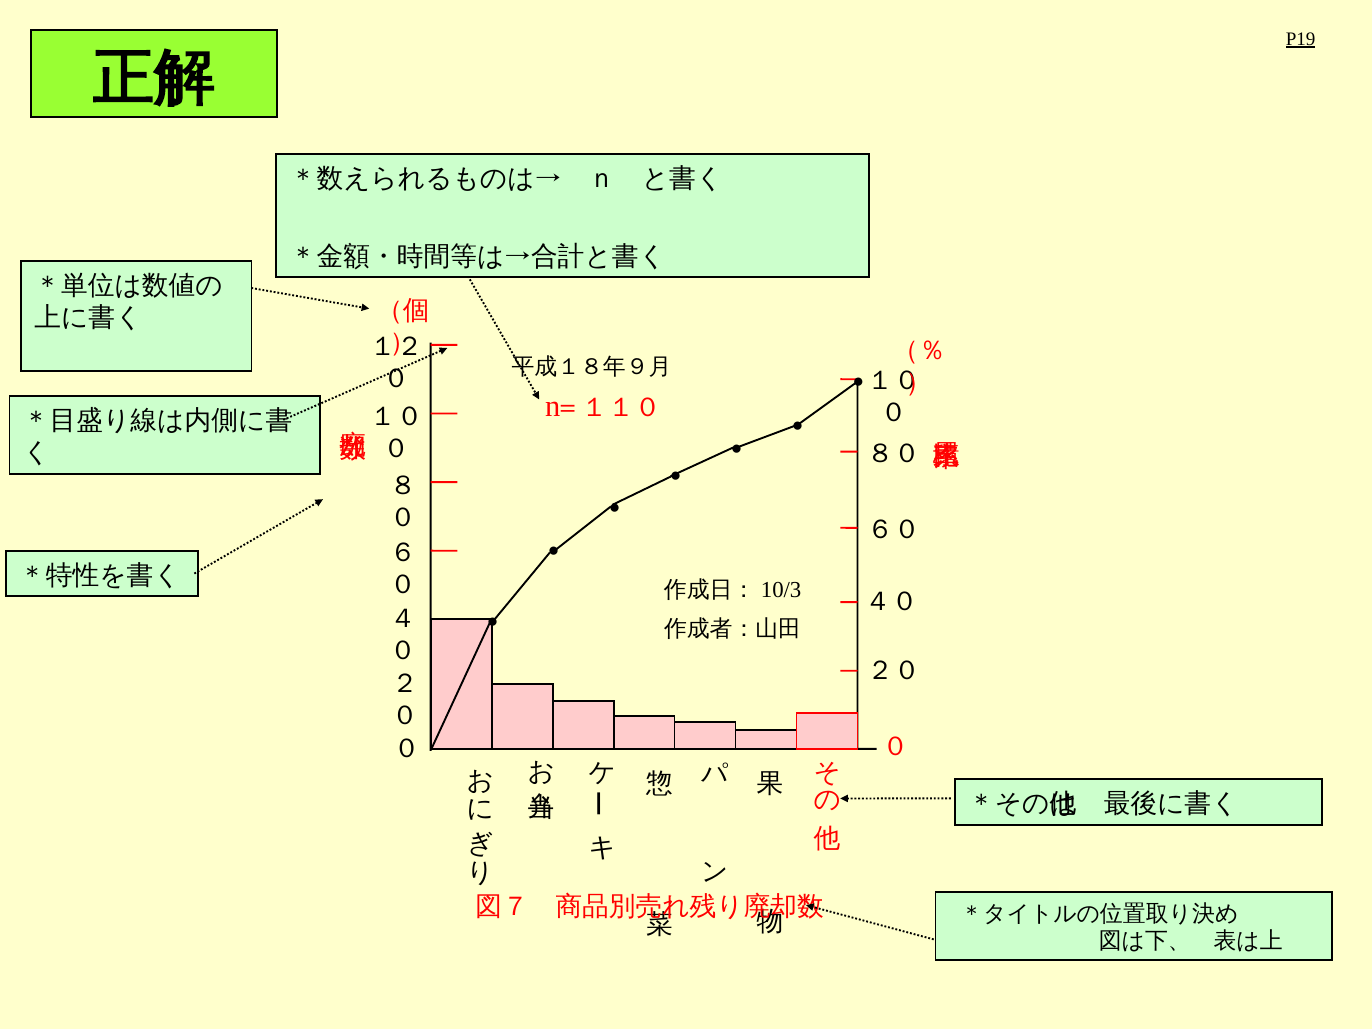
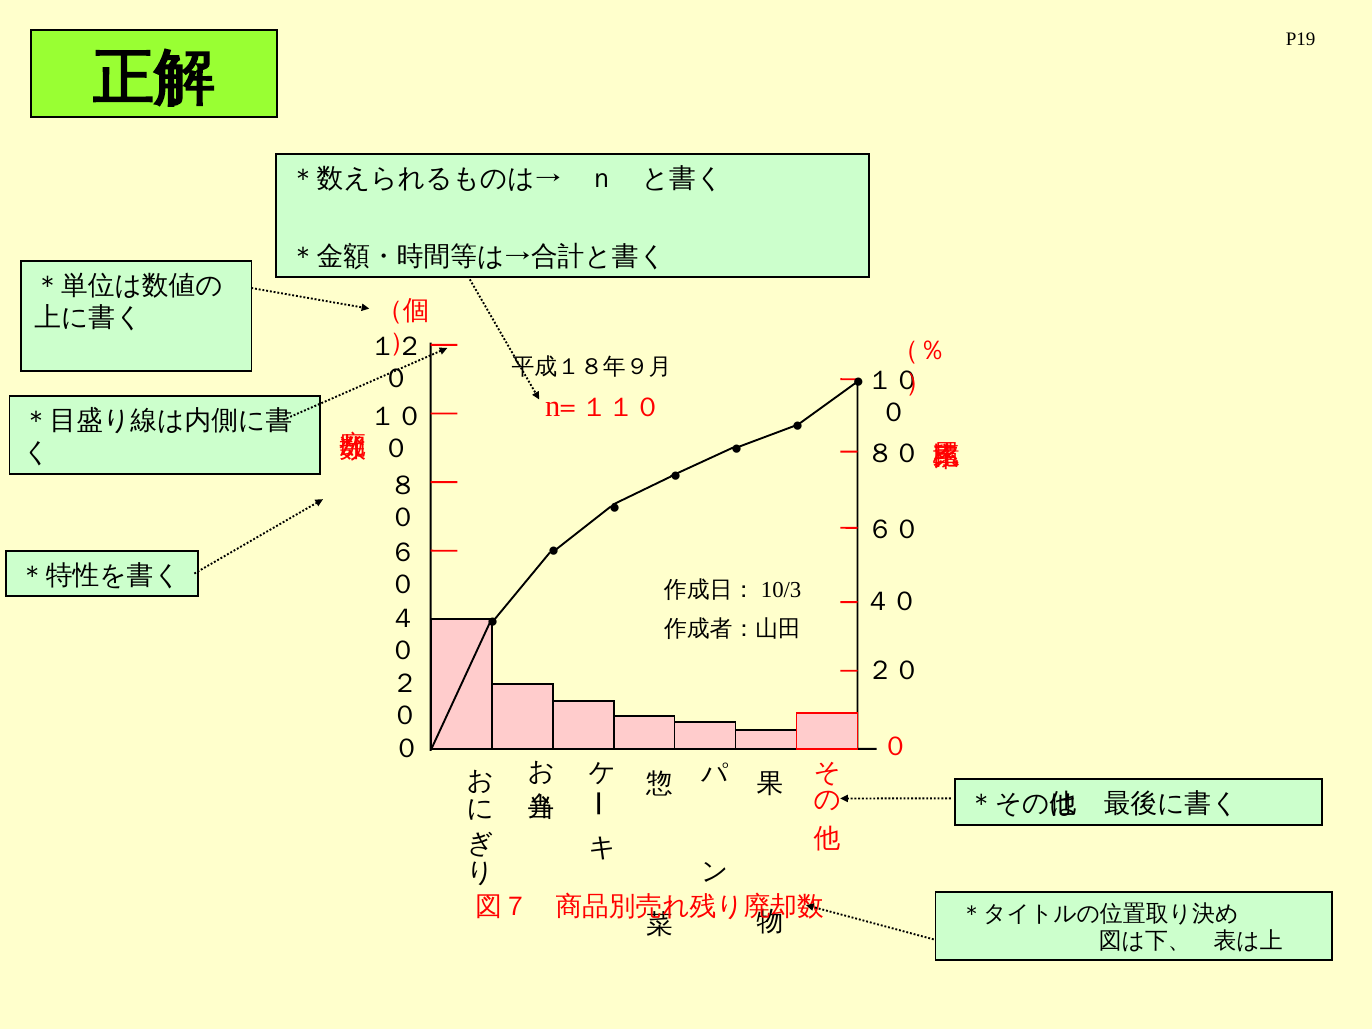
P19 underline: present -> none (1301, 39)
